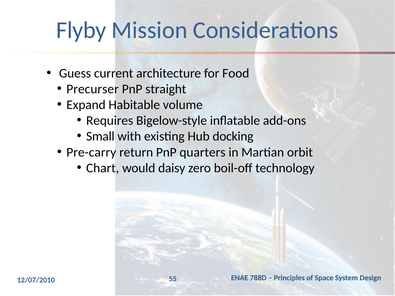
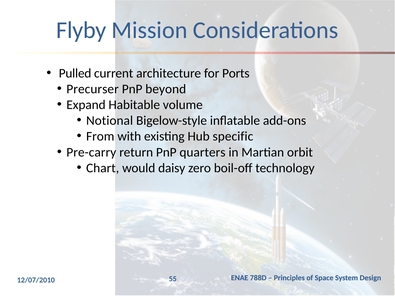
Guess: Guess -> Pulled (75, 73)
Food: Food -> Ports (236, 73)
straight: straight -> beyond (166, 89)
Requires: Requires -> Notional (110, 121)
Small: Small -> From (100, 137)
docking: docking -> specific (233, 137)
